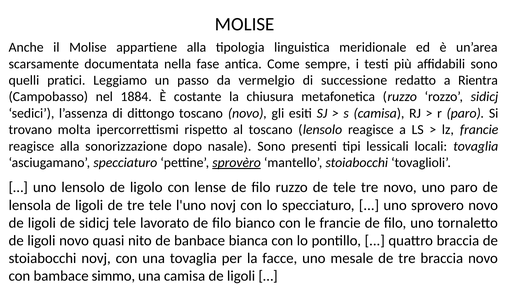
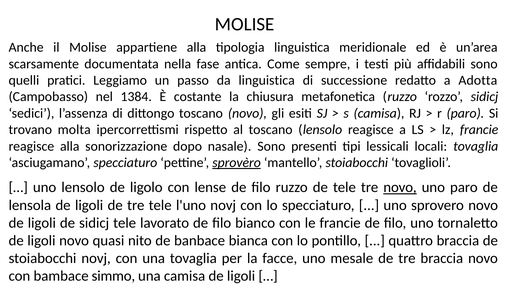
da vermelgio: vermelgio -> linguistica (267, 80)
Rientra: Rientra -> Adotta (478, 80)
1884: 1884 -> 1384 (136, 97)
novo underline: none -> present (400, 188)
